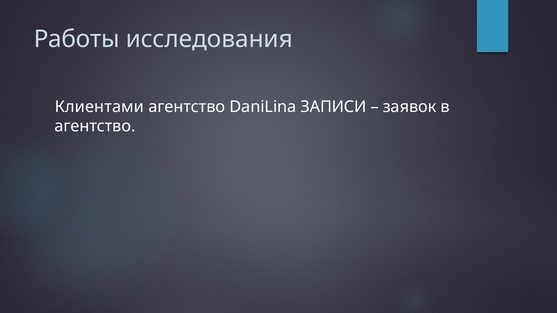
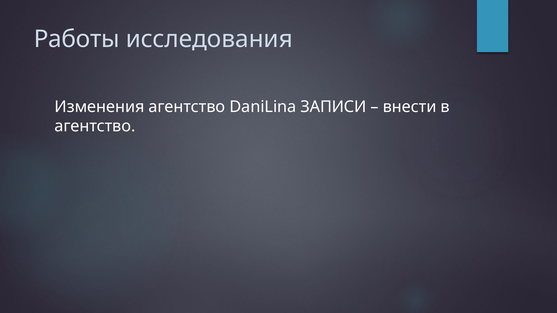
Клиентами: Клиентами -> Изменения (100, 107)
заявок: заявок -> внести (410, 107)
